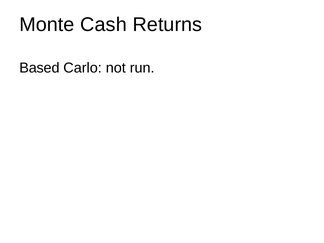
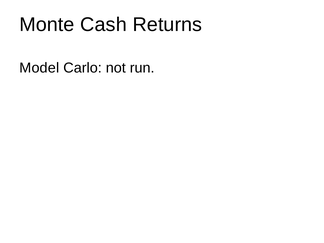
Based: Based -> Model (39, 68)
